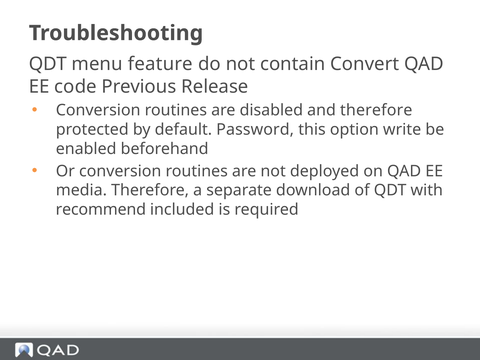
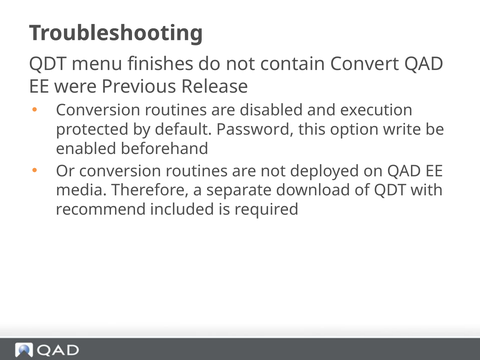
feature: feature -> finishes (161, 64)
code: code -> were (76, 87)
and therefore: therefore -> execution (376, 110)
